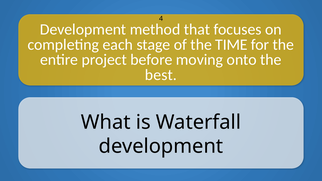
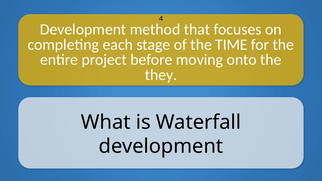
best: best -> they (161, 75)
